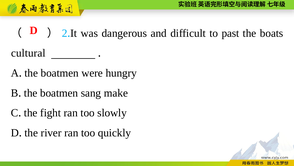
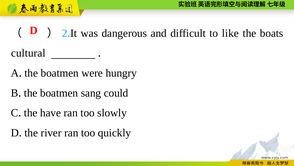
past: past -> like (230, 33)
make: make -> could (116, 93)
fight: fight -> have (51, 112)
